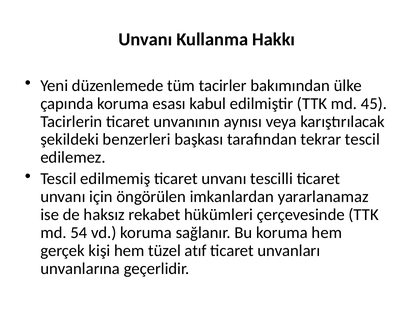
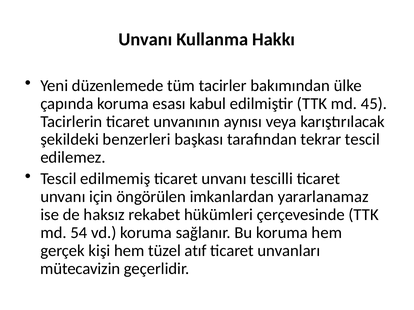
unvanlarına: unvanlarına -> mütecavizin (80, 269)
